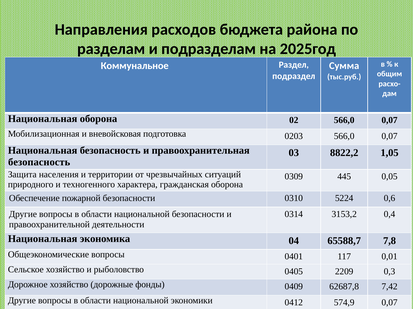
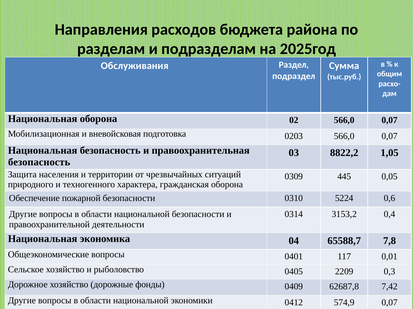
Коммунальное: Коммунальное -> Обслуживания (135, 66)
